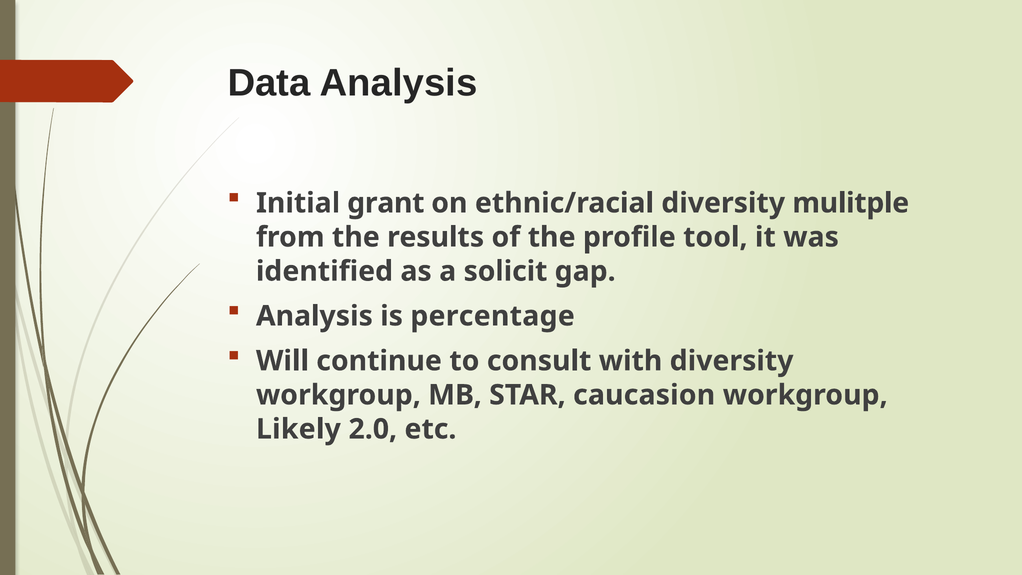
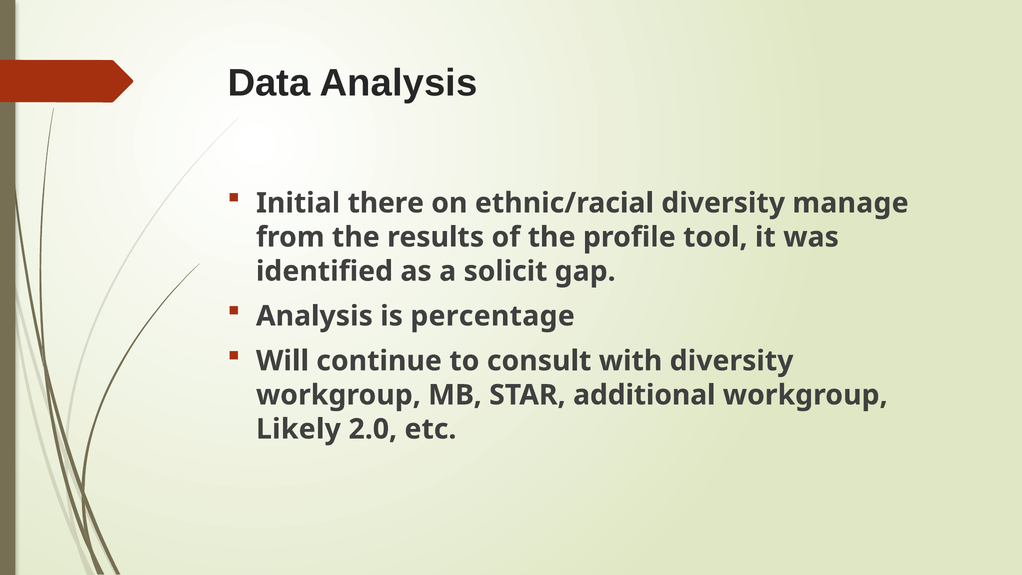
grant: grant -> there (386, 203)
mulitple: mulitple -> manage (850, 203)
caucasion: caucasion -> additional (644, 395)
